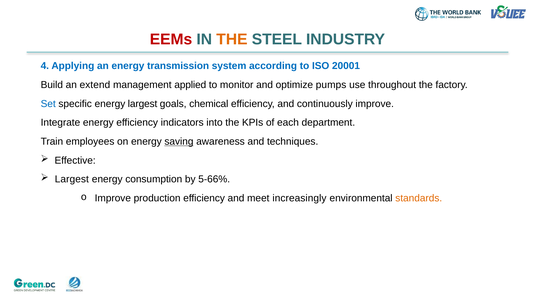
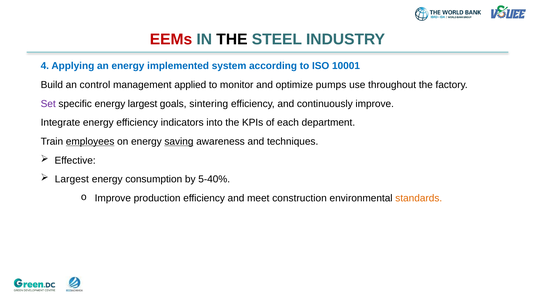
THE colour: orange -> black (232, 39)
transmission: transmission -> implemented (178, 66)
20001: 20001 -> 10001 (346, 66)
extend: extend -> control (95, 85)
Set colour: blue -> purple (48, 104)
chemical: chemical -> sintering (209, 104)
employees underline: none -> present (90, 141)
5-66%: 5-66% -> 5-40% (214, 179)
increasingly: increasingly -> construction (300, 198)
